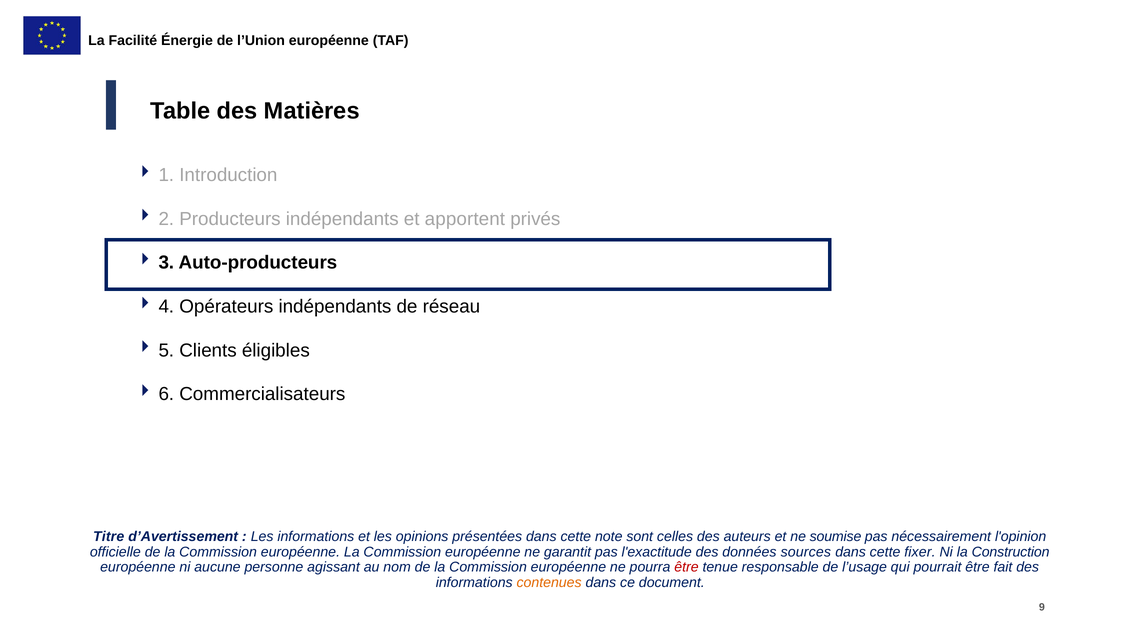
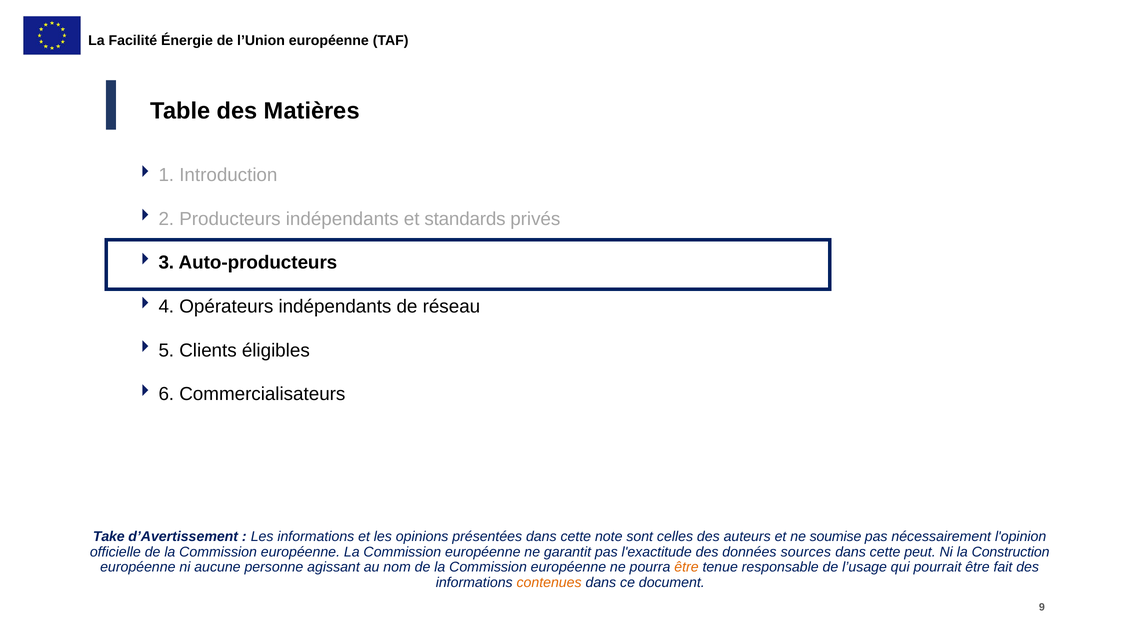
apportent: apportent -> standards (465, 219)
Titre: Titre -> Take (109, 537)
fixer: fixer -> peut (920, 552)
être colour: red -> orange (686, 567)
